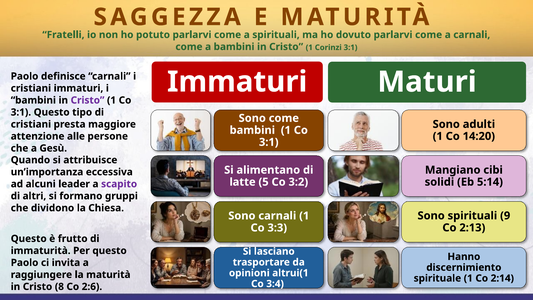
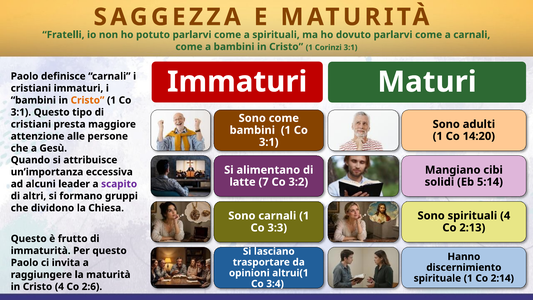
Cristo colour: purple -> orange (88, 100)
5: 5 -> 7 (264, 182)
spirituali 9: 9 -> 4 (505, 216)
Cristo 8: 8 -> 4 (59, 286)
